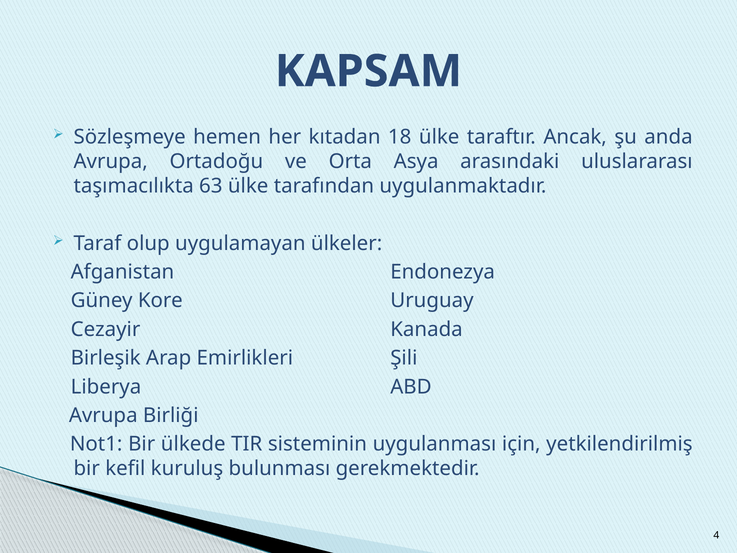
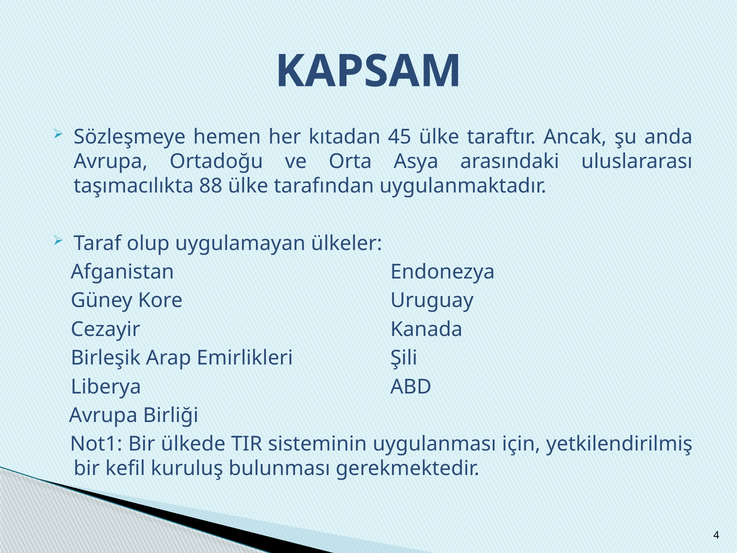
18: 18 -> 45 (400, 137)
63: 63 -> 88 (211, 186)
